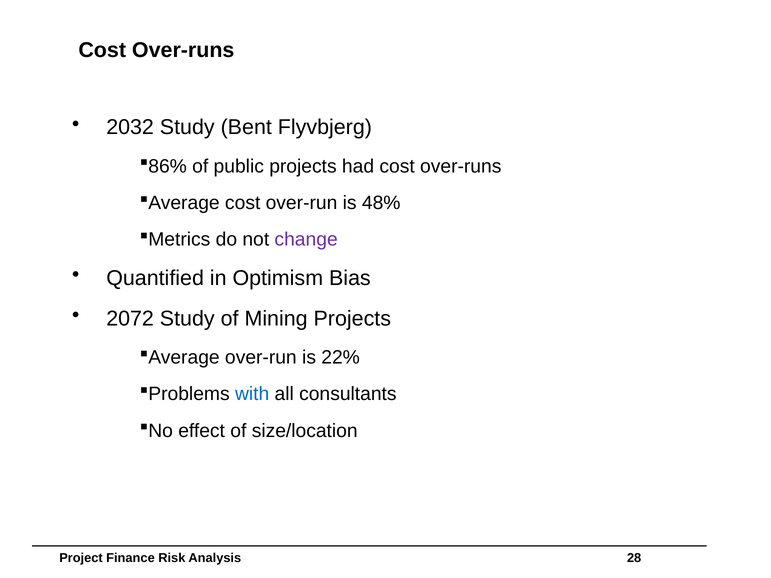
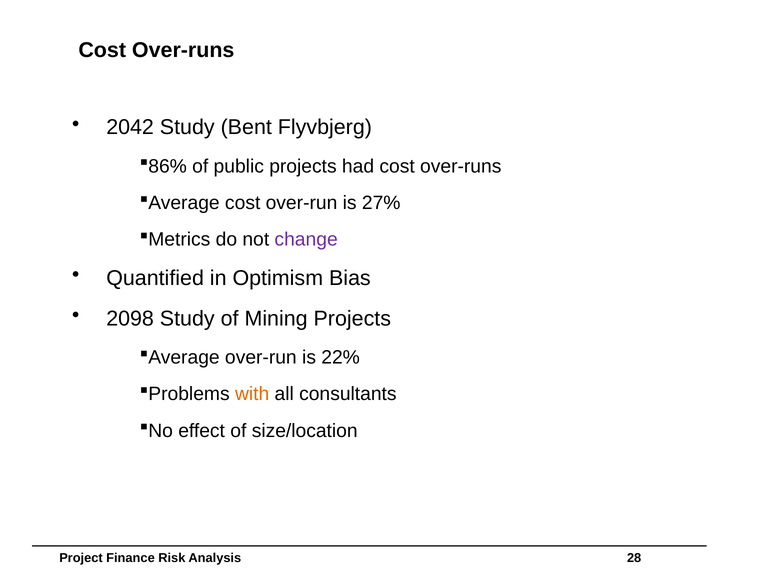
2032: 2032 -> 2042 (130, 127)
48%: 48% -> 27% (381, 203)
2072: 2072 -> 2098 (130, 319)
with colour: blue -> orange (252, 394)
